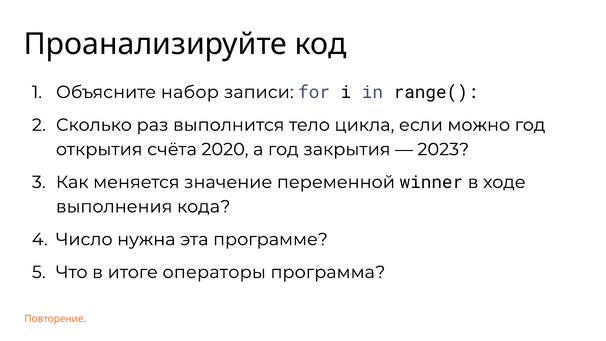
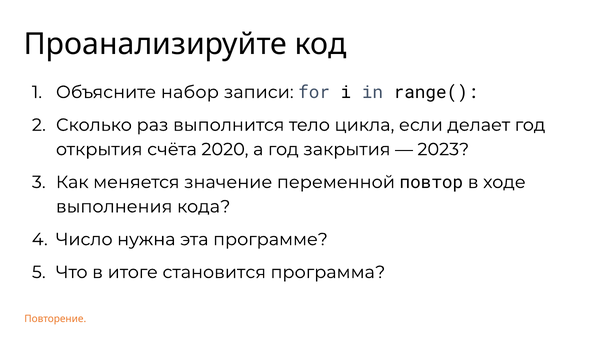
можно: можно -> делает (479, 125)
winner: winner -> повтор (431, 182)
операторы: операторы -> становится (214, 272)
